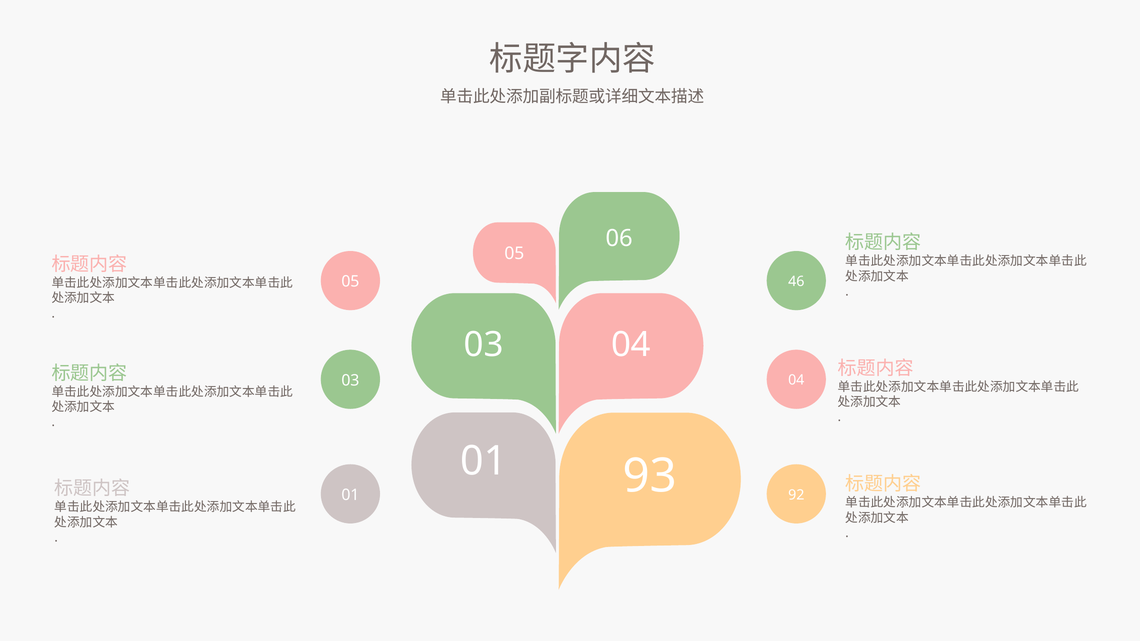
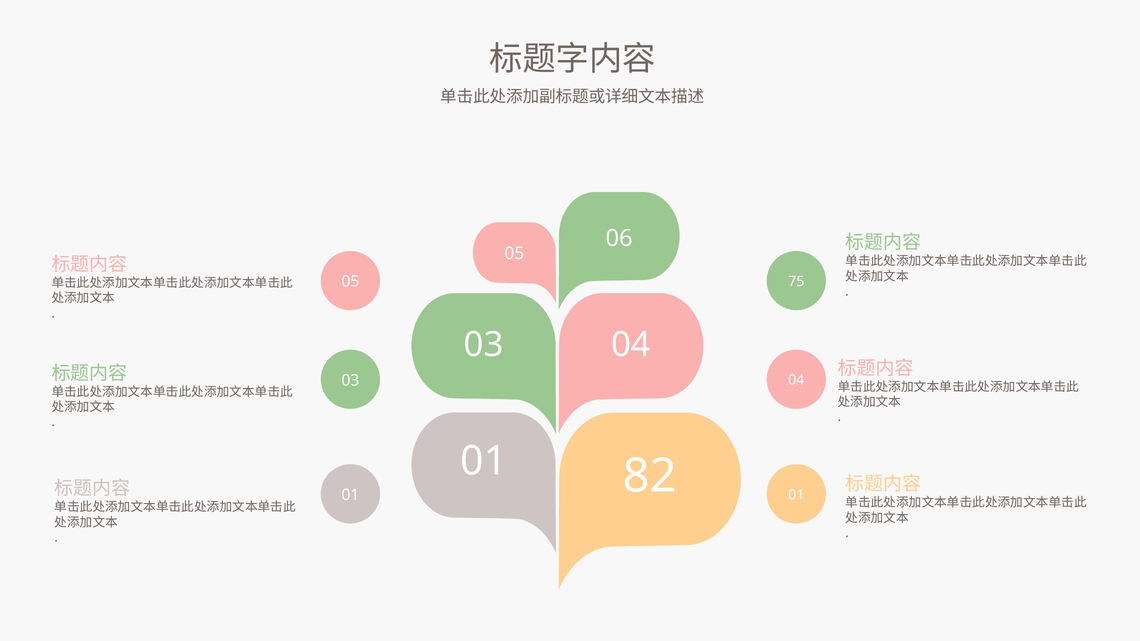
46: 46 -> 75 (796, 282)
93: 93 -> 82 (650, 476)
01 92: 92 -> 01 (796, 495)
